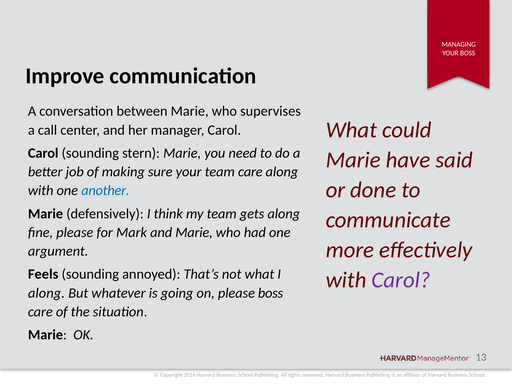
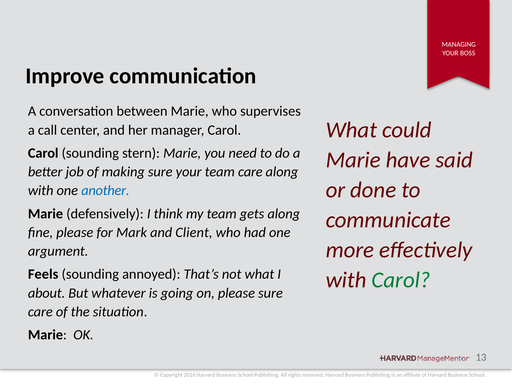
and Marie: Marie -> Client (194, 232)
Carol colour: purple -> green (401, 280)
along: along -> about (47, 293)
please boss: boss -> sure (270, 293)
